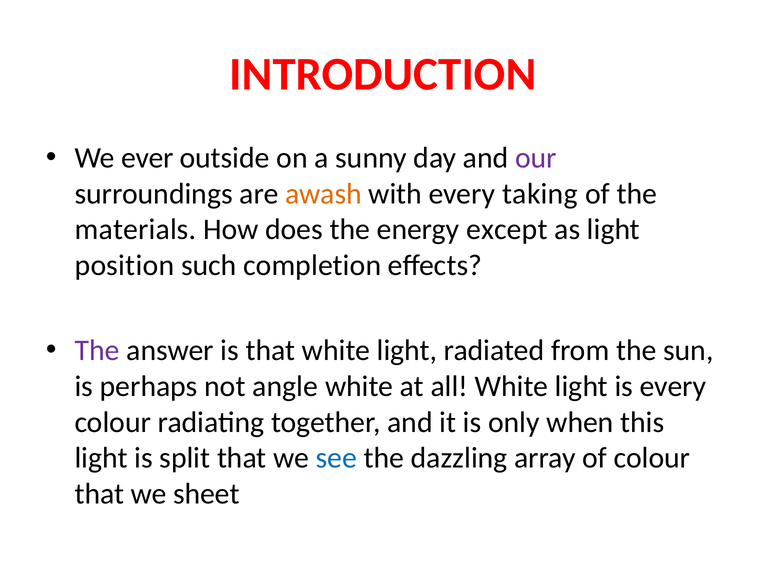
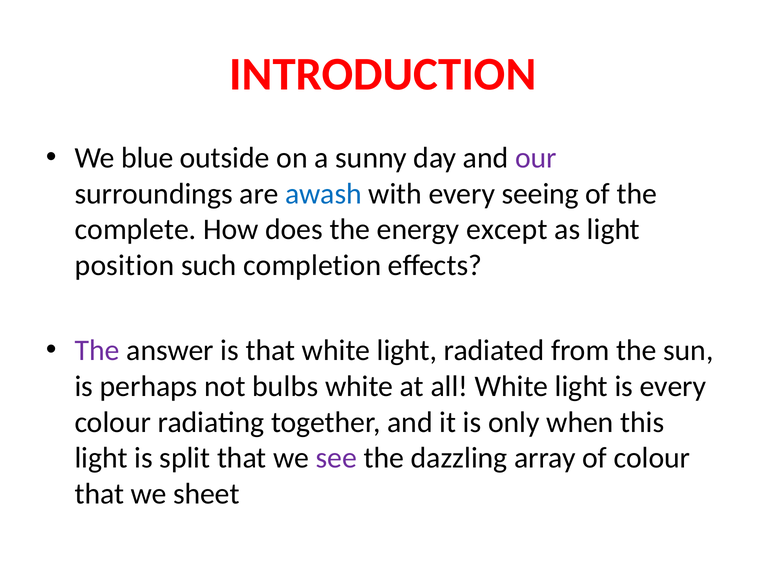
ever: ever -> blue (147, 158)
awash colour: orange -> blue (323, 194)
taking: taking -> seeing (540, 194)
materials: materials -> complete (136, 229)
angle: angle -> bulbs (285, 386)
see colour: blue -> purple (336, 458)
